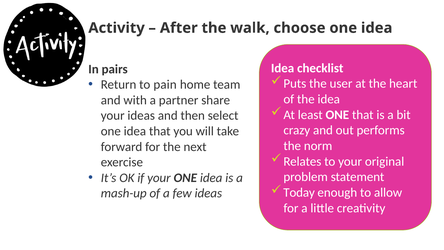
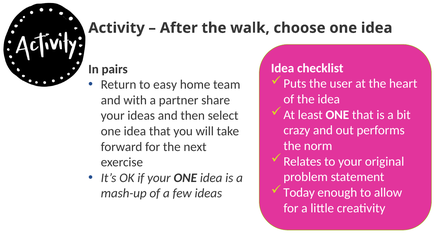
pain: pain -> easy (165, 85)
